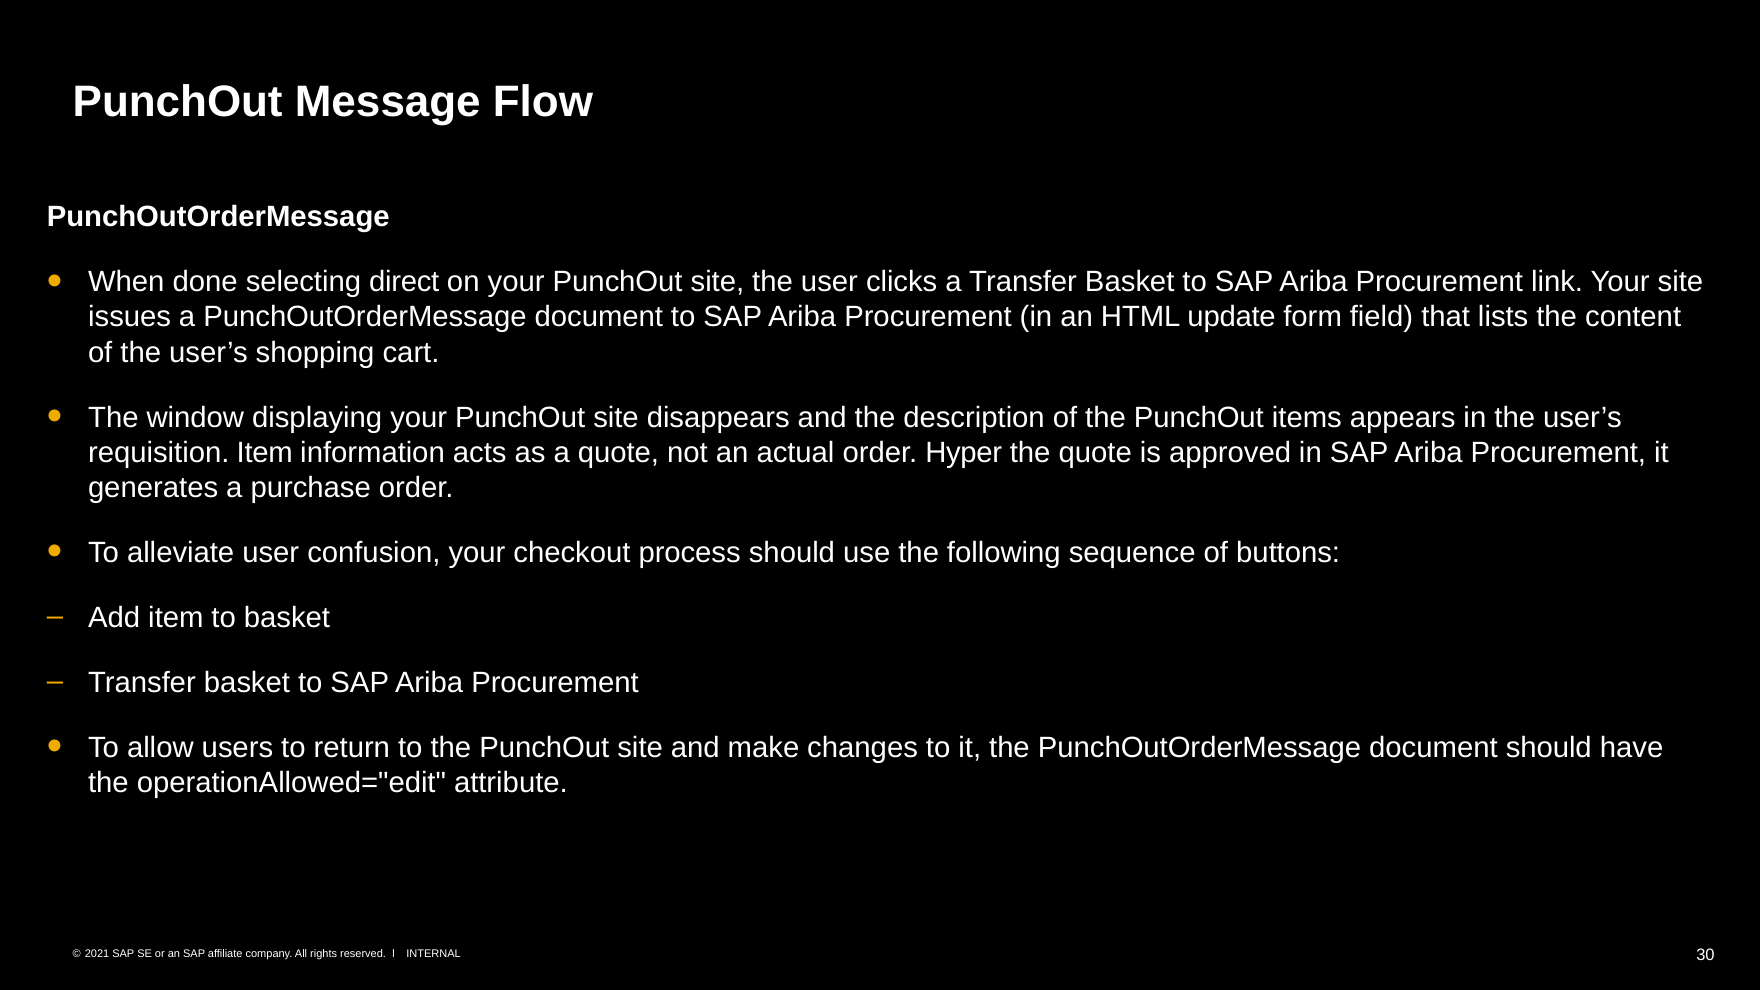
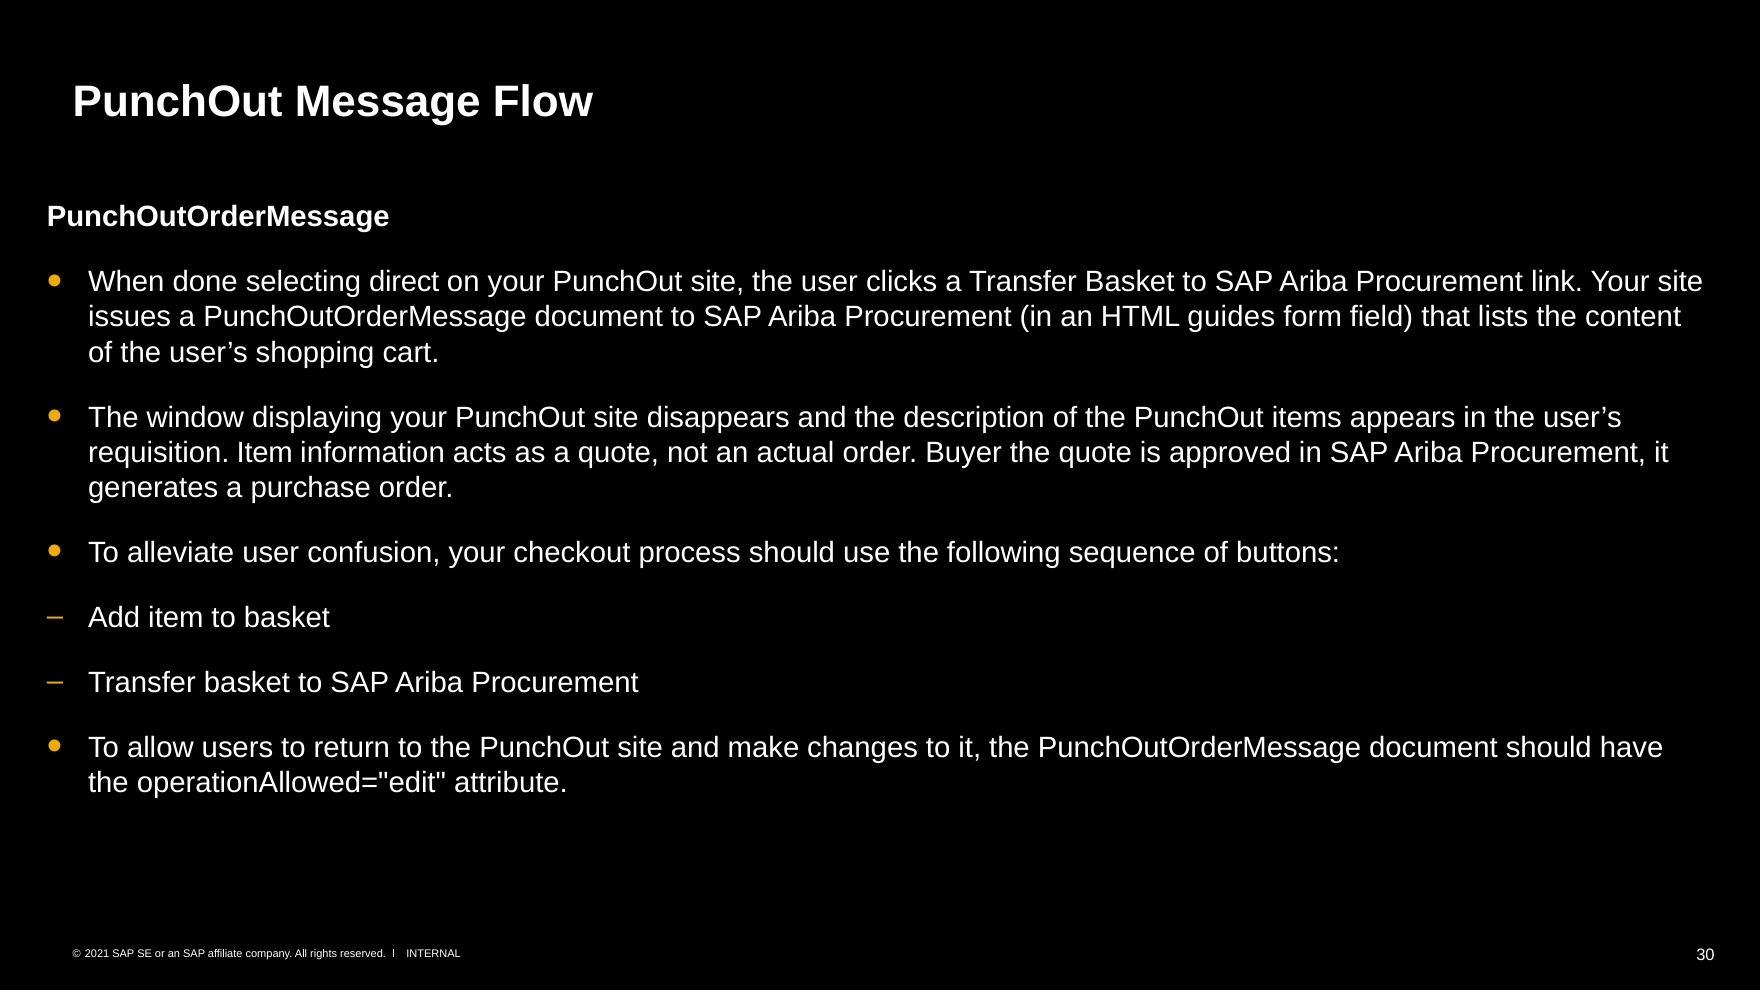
update: update -> guides (1231, 317)
Hyper: Hyper -> Buyer (964, 452)
